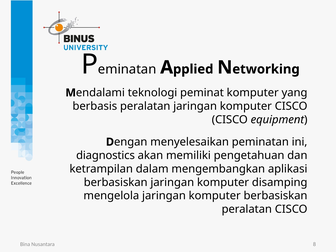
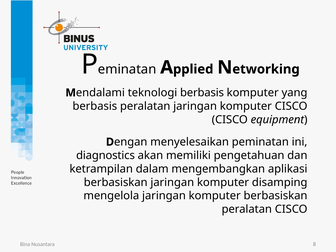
teknologi peminat: peminat -> berbasis (202, 93)
